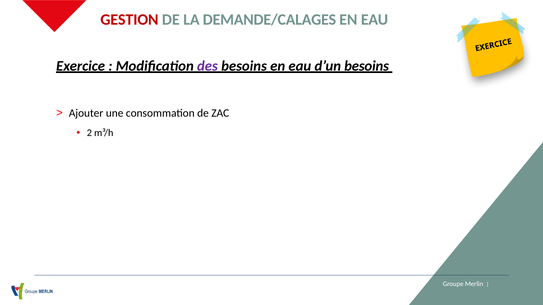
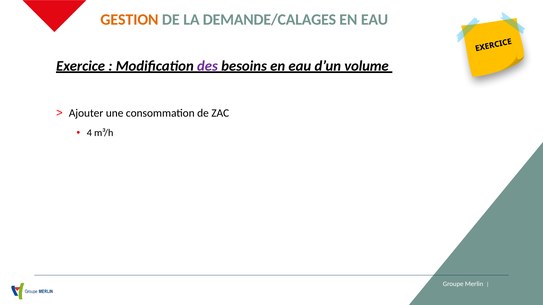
GESTION colour: red -> orange (129, 20)
d’un besoins: besoins -> volume (367, 66)
2: 2 -> 4 (89, 133)
